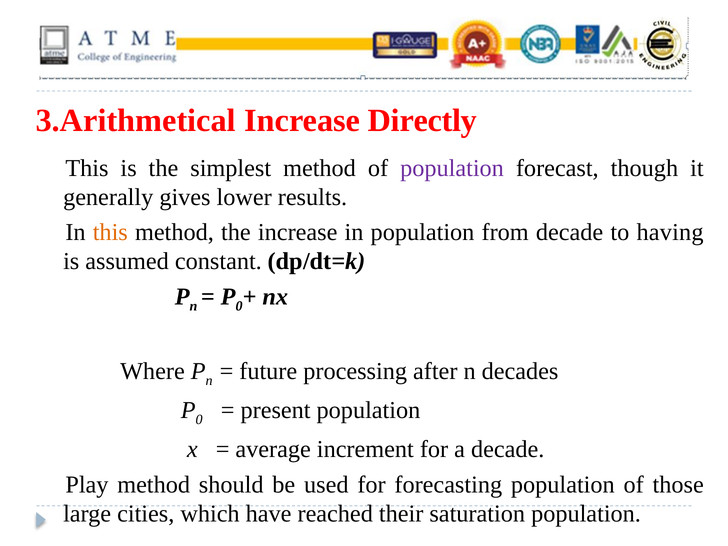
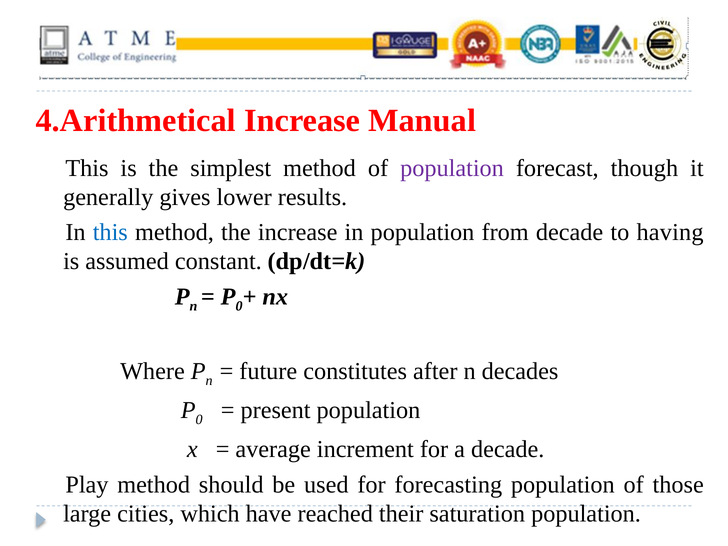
3.Arithmetical: 3.Arithmetical -> 4.Arithmetical (136, 121)
Directly: Directly -> Manual (422, 121)
this colour: orange -> blue (110, 232)
processing: processing -> constitutes (355, 371)
